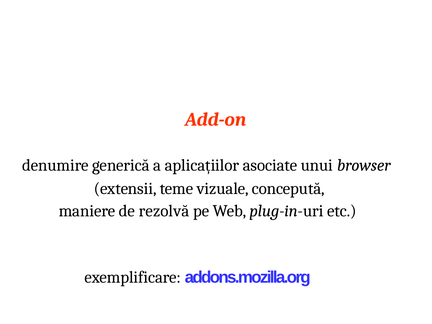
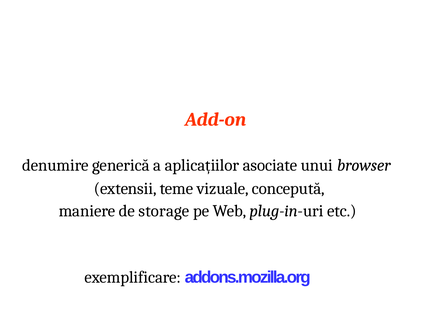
rezolvă: rezolvă -> storage (164, 211)
